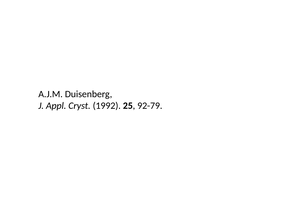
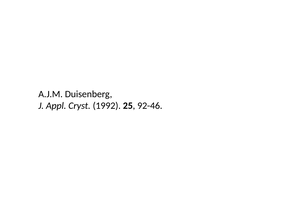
92-79: 92-79 -> 92-46 (150, 106)
